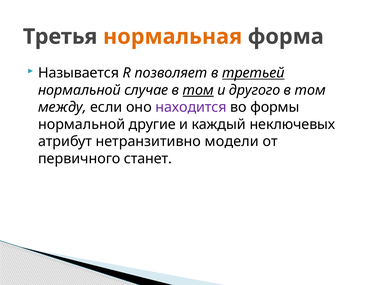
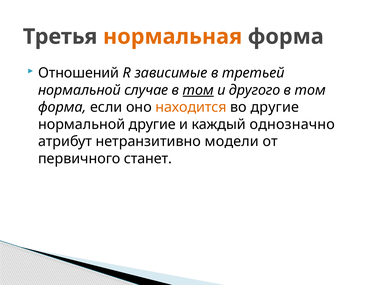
Называется: Называется -> Отношений (79, 73)
позволяет: позволяет -> зависимые (171, 73)
третьей underline: present -> none (253, 73)
между: между -> форма (62, 107)
находится colour: purple -> orange (191, 107)
во формы: формы -> другие (275, 107)
неключевых: неключевых -> однозначно (292, 125)
